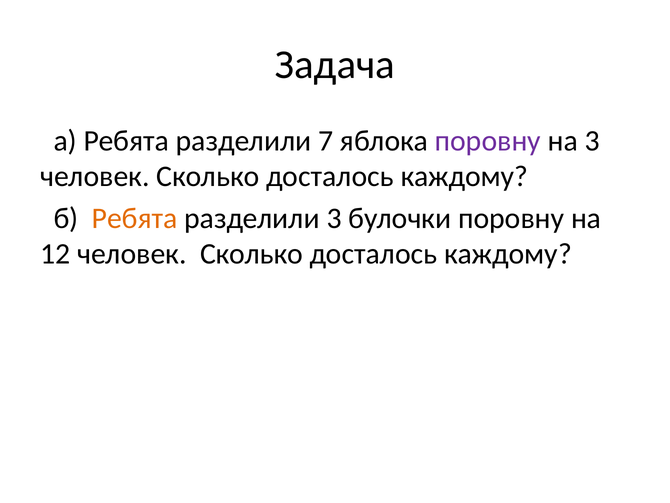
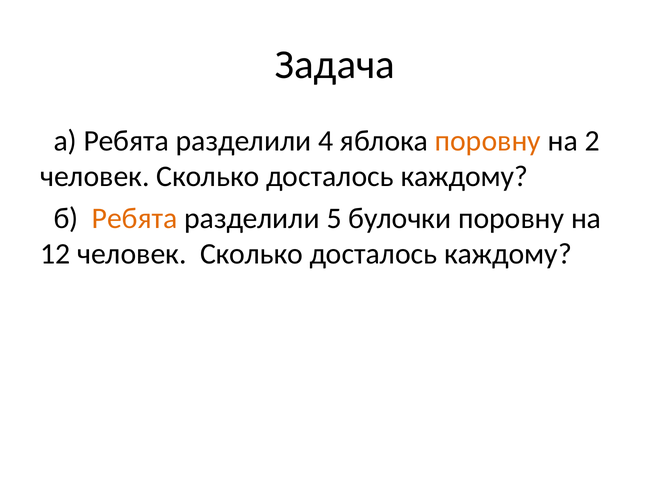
7: 7 -> 4 (326, 141)
поровну colour: purple -> orange (488, 141)
на 3: 3 -> 2 (592, 141)
разделили 3: 3 -> 5 (334, 218)
